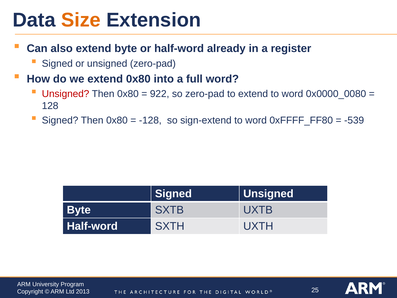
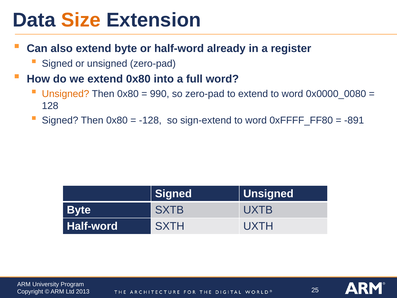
Unsigned colour: red -> orange (66, 94)
922: 922 -> 990 (160, 94)
-539: -539 -> -891 (354, 120)
